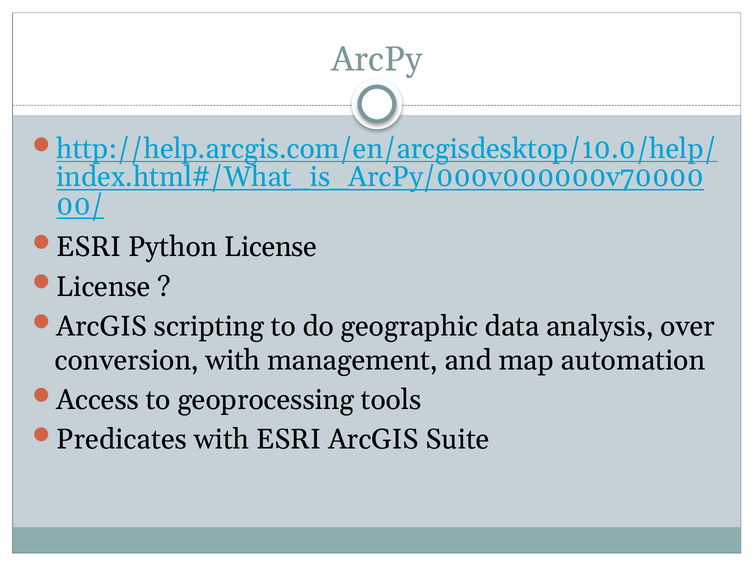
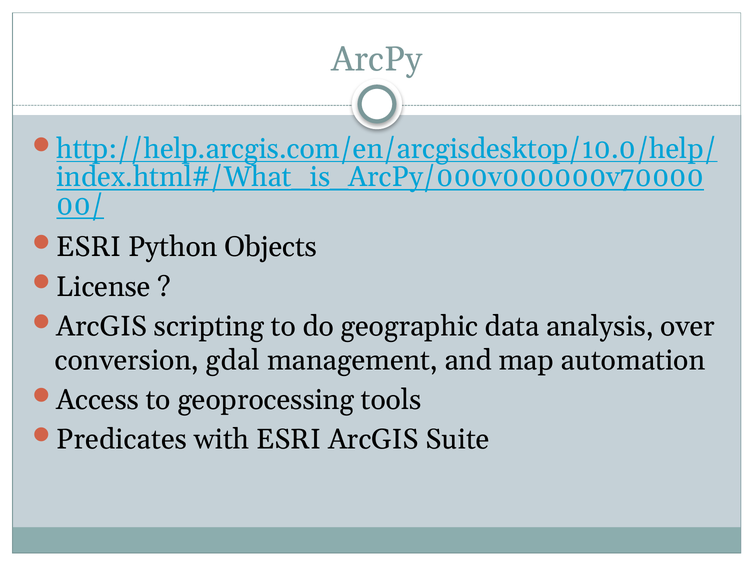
Python License: License -> Objects (271, 247)
conversion with: with -> gdal (233, 360)
